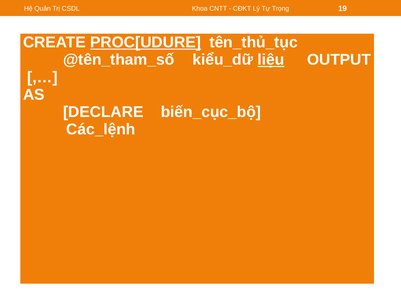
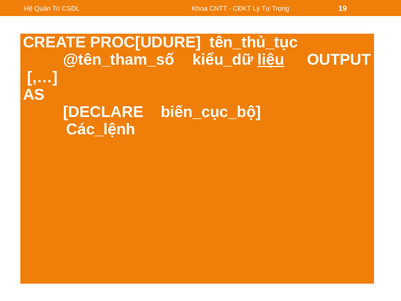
PROC[UDURE underline: present -> none (146, 42)
